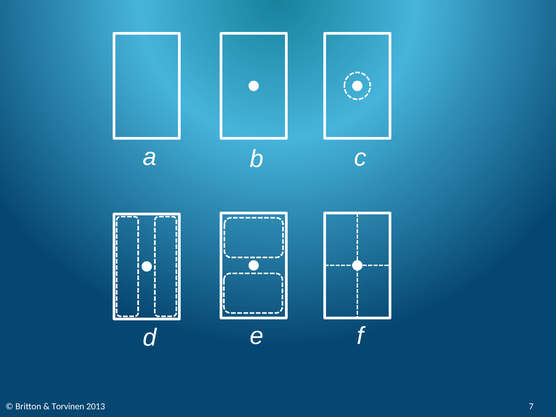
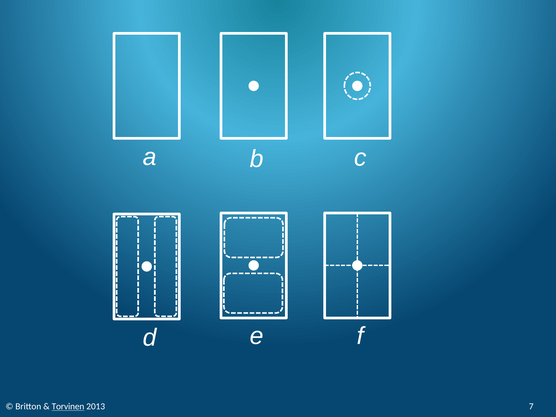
Torvinen underline: none -> present (68, 407)
